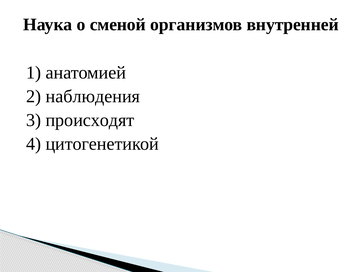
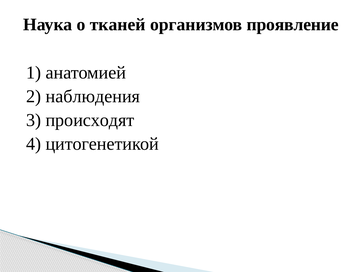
сменой: сменой -> тканей (118, 24)
внутренней: внутренней -> проявление (293, 24)
